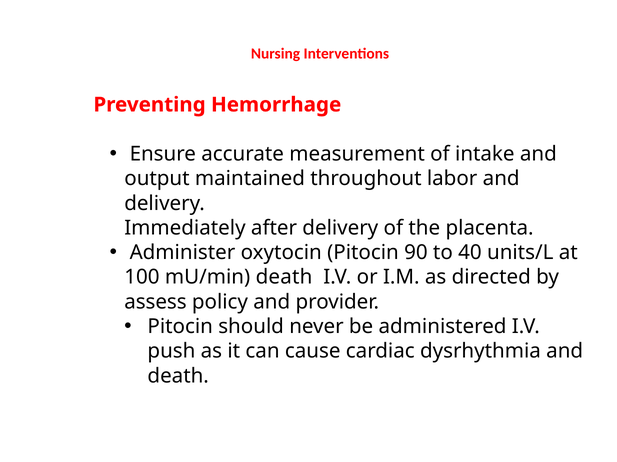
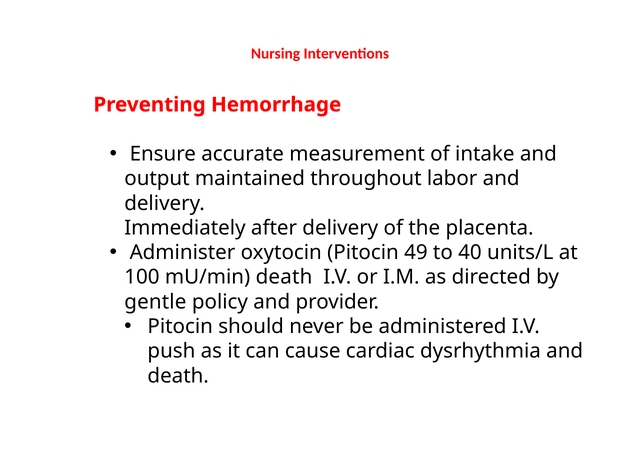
90: 90 -> 49 (416, 253)
assess: assess -> gentle (155, 302)
